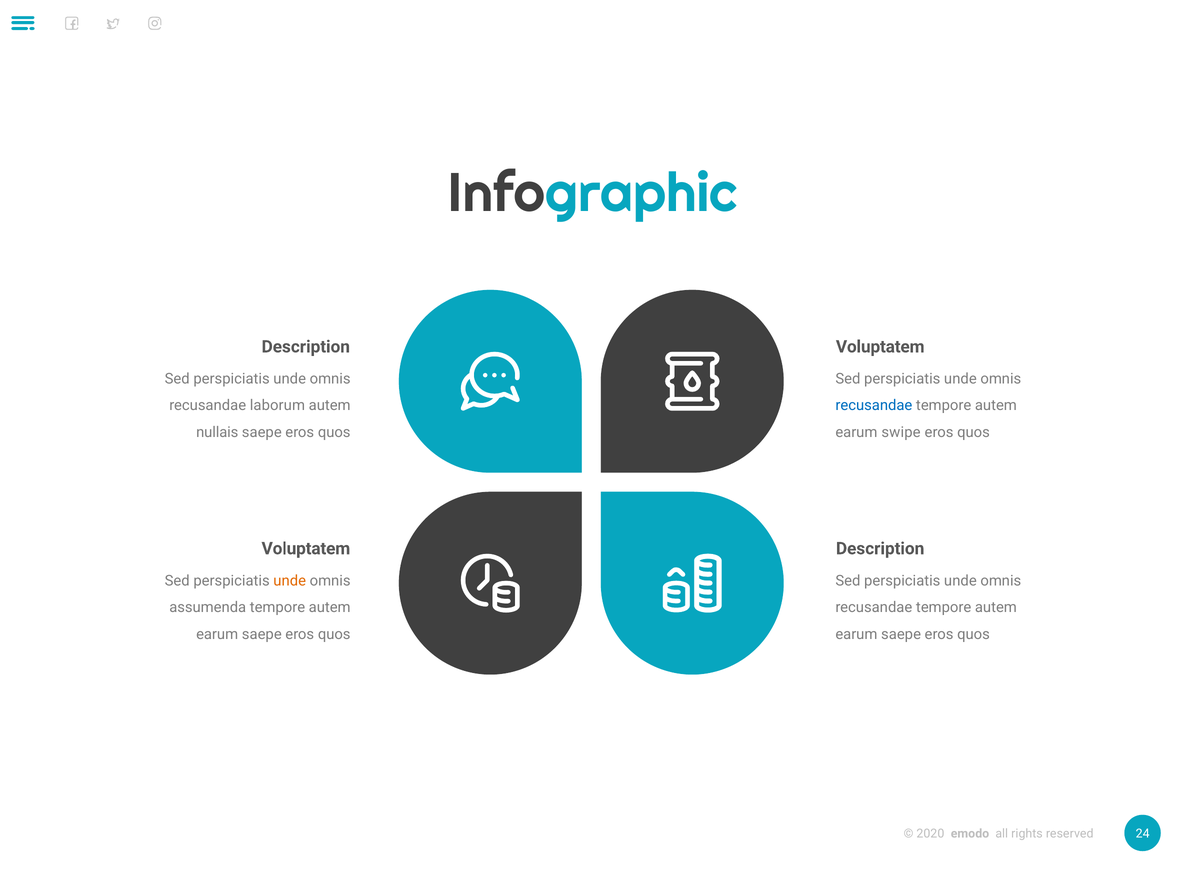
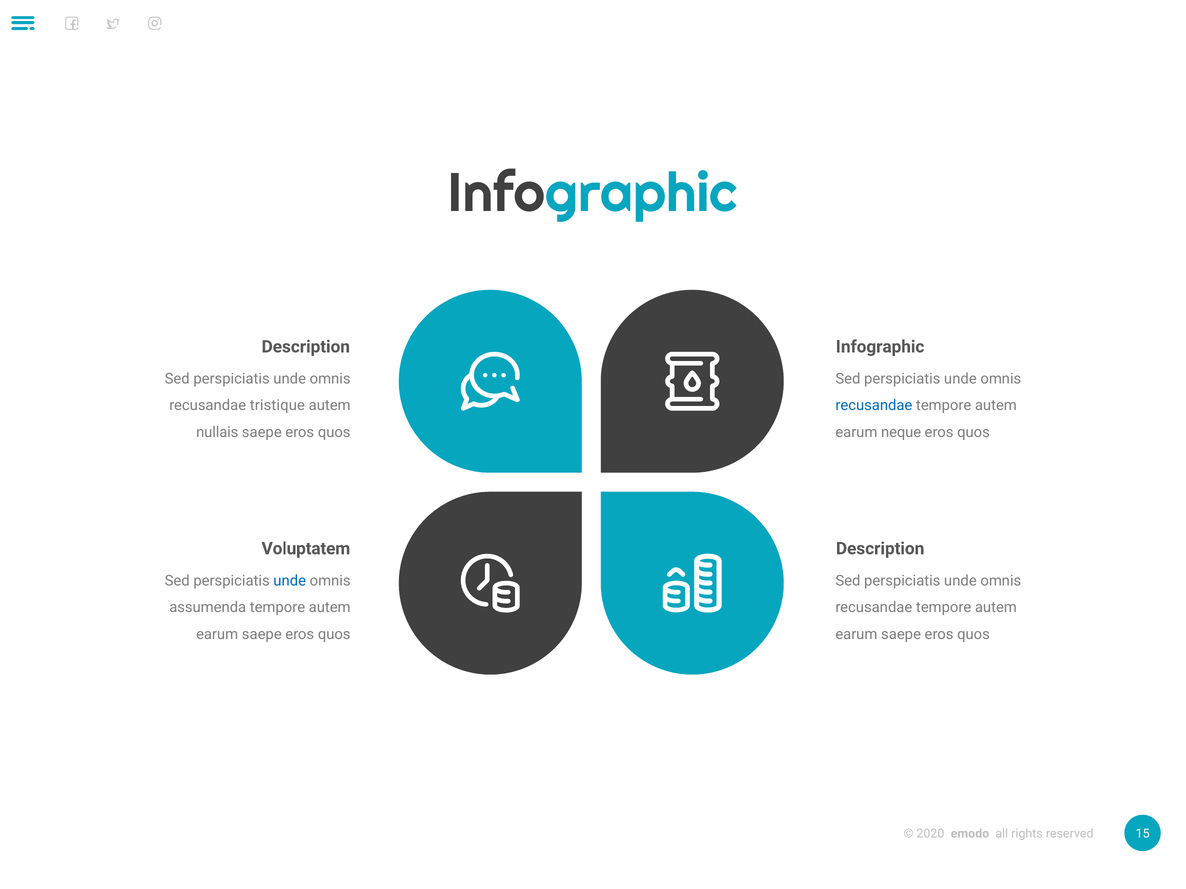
Voluptatem: Voluptatem -> Infographic (880, 347)
laborum: laborum -> tristique (277, 406)
swipe: swipe -> neque (901, 433)
unde colour: orange -> blue (290, 581)
24: 24 -> 15 (1143, 834)
